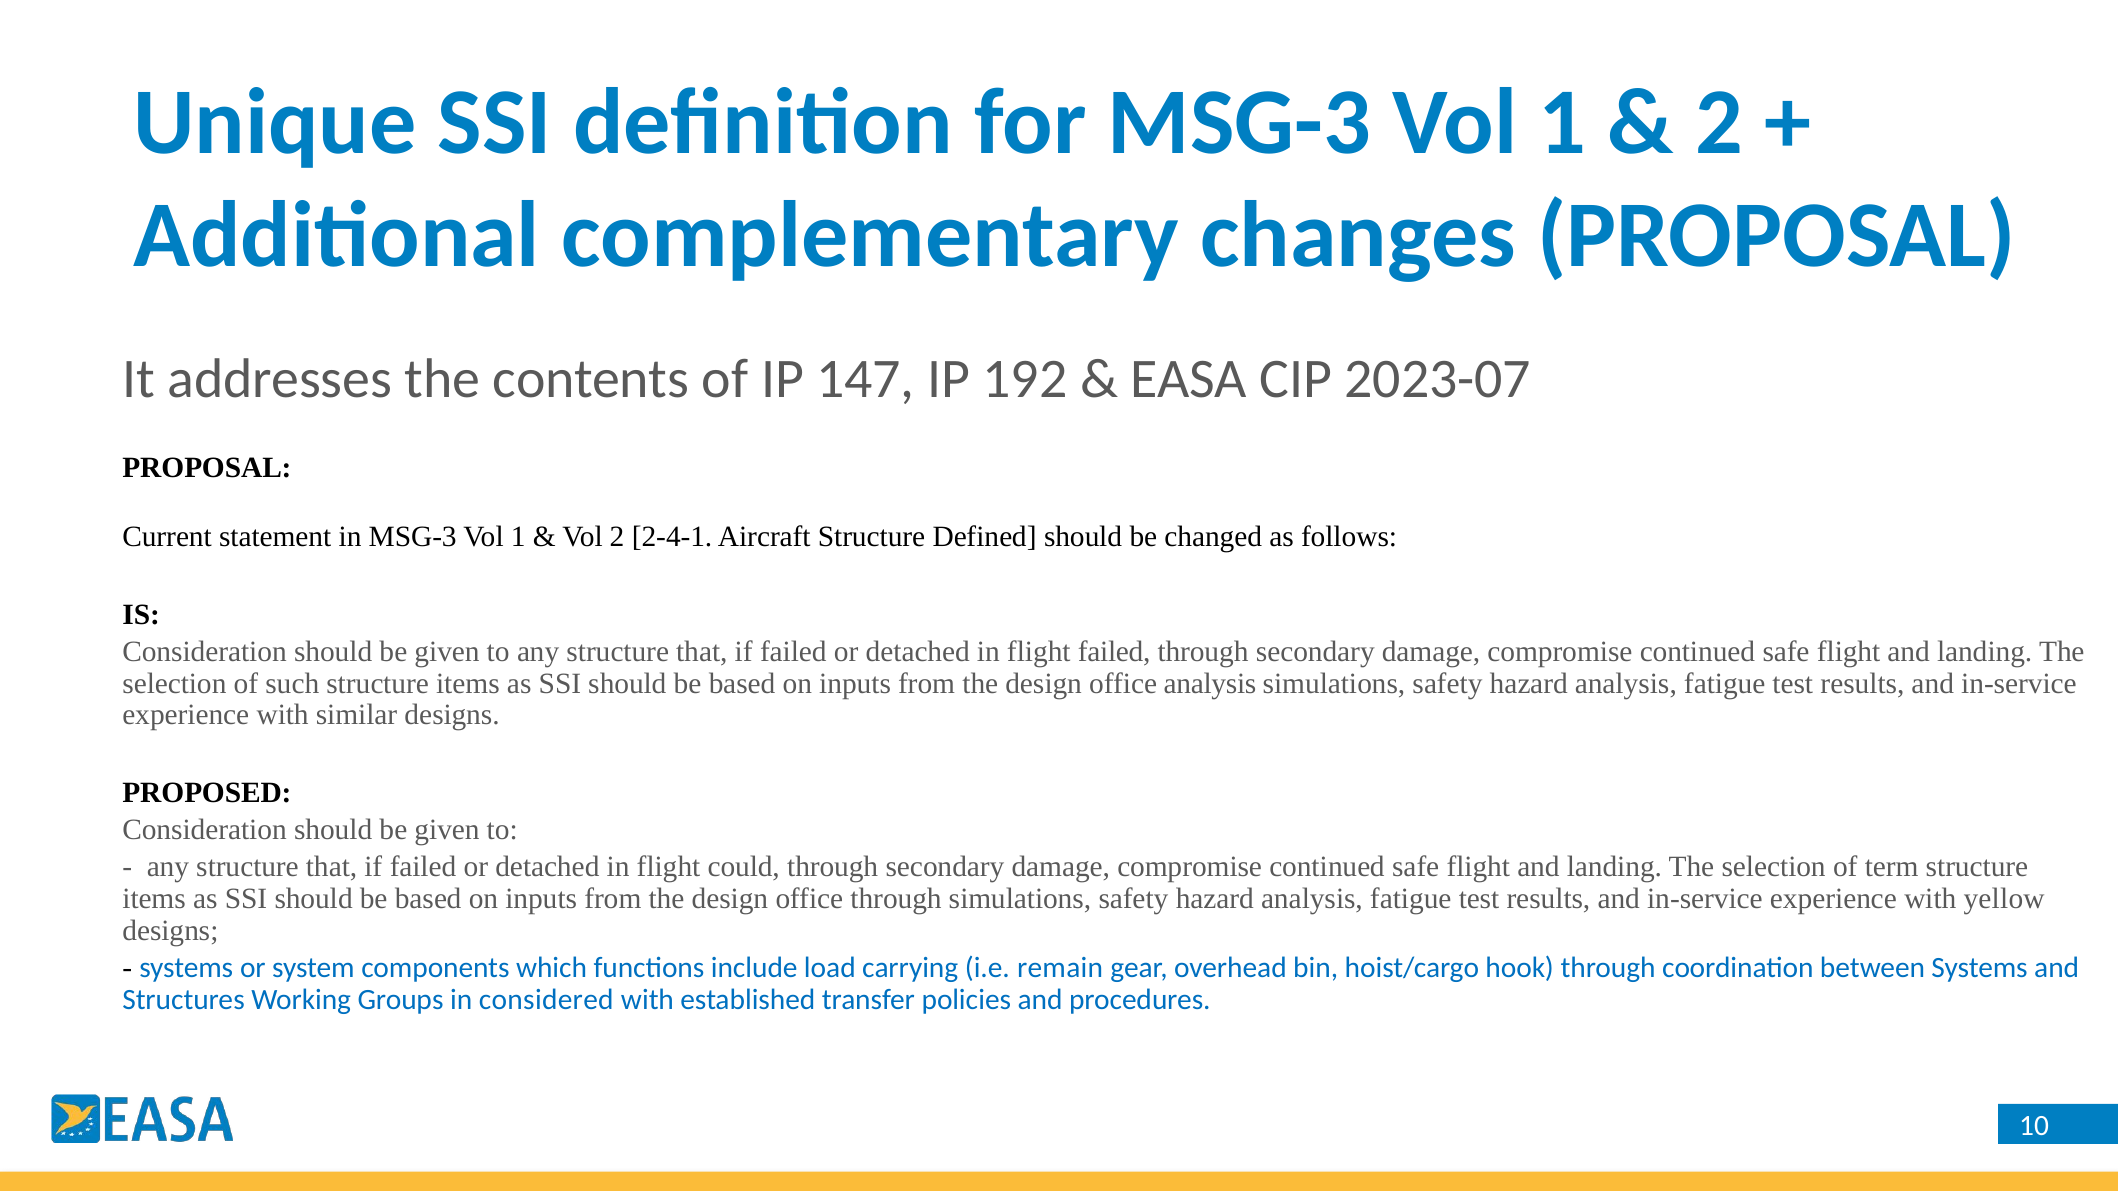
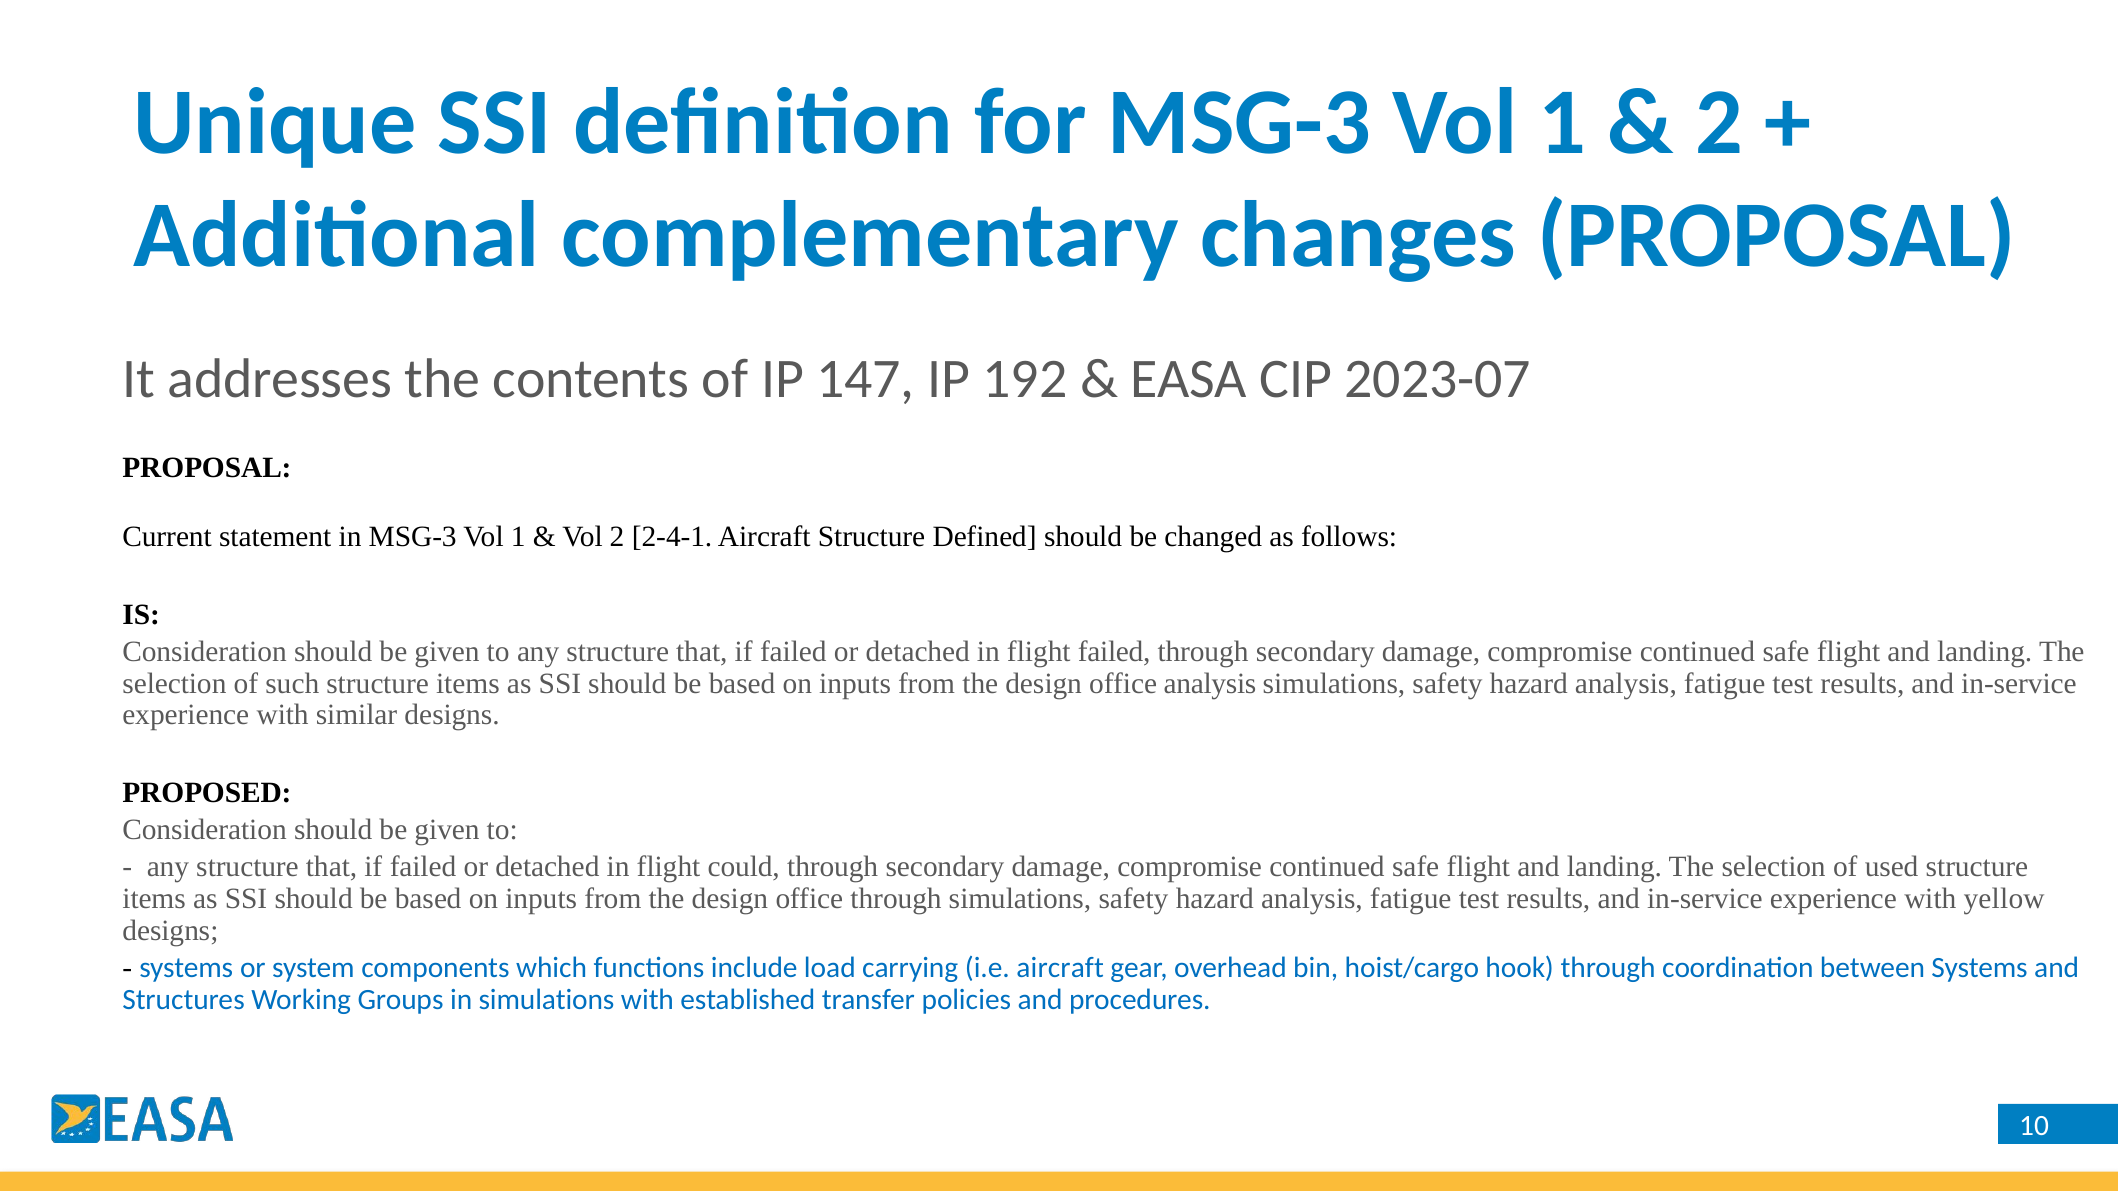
term: term -> used (1892, 867)
i.e remain: remain -> aircraft (1060, 968)
in considered: considered -> simulations (546, 1000)
